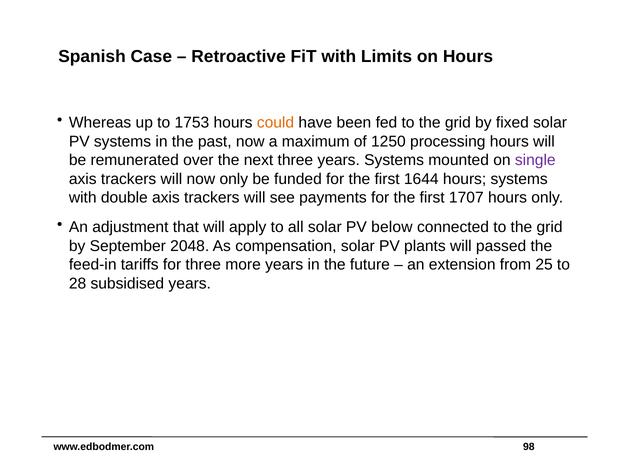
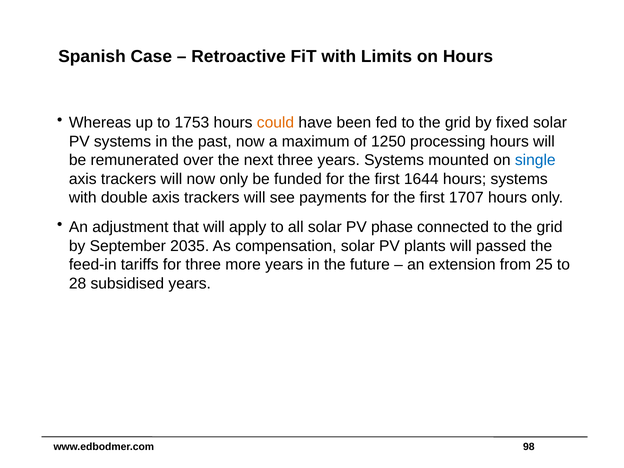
single colour: purple -> blue (535, 160)
below: below -> phase (392, 227)
2048: 2048 -> 2035 (190, 246)
